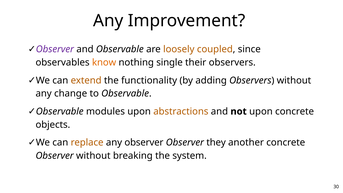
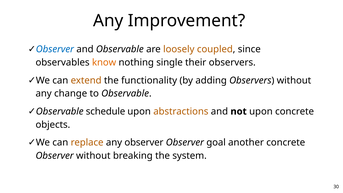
Observer colour: purple -> blue (55, 49)
modules: modules -> schedule (106, 111)
they: they -> goal (216, 142)
